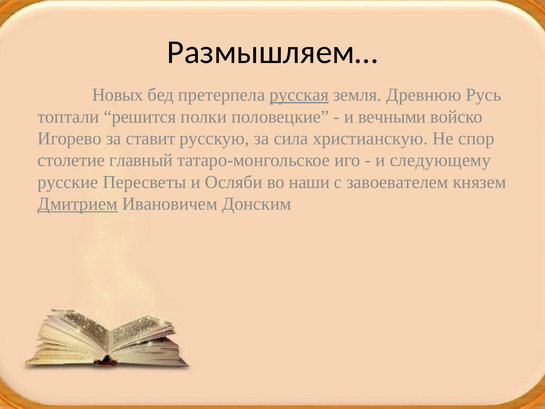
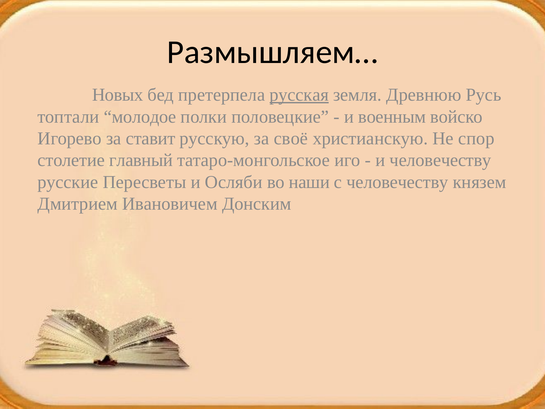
решится: решится -> молодое (140, 117)
вечными: вечными -> военным (392, 117)
сила: сила -> своё (291, 138)
и следующему: следующему -> человечеству (441, 160)
с завоевателем: завоевателем -> человечеству (397, 182)
Дмитрием underline: present -> none (78, 204)
